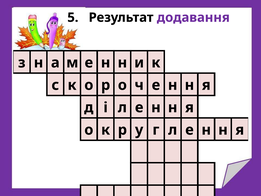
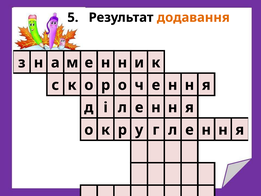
додавання colour: purple -> orange (193, 17)
